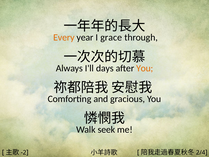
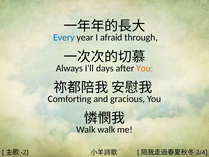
Every colour: orange -> blue (64, 37)
grace: grace -> afraid (111, 37)
Walk seek: seek -> walk (106, 129)
